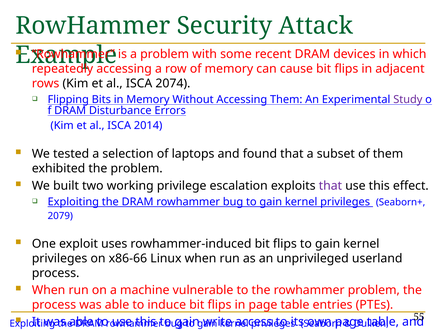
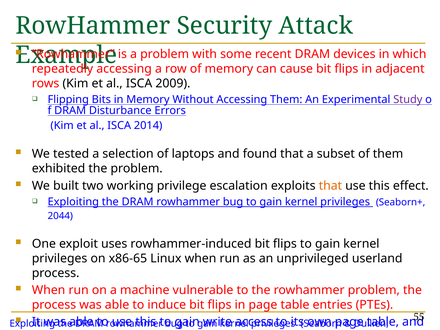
2074: 2074 -> 2009 (173, 83)
that colour: purple -> orange (330, 186)
2079: 2079 -> 2044 (60, 216)
x86-66: x86-66 -> x86-65 (128, 258)
